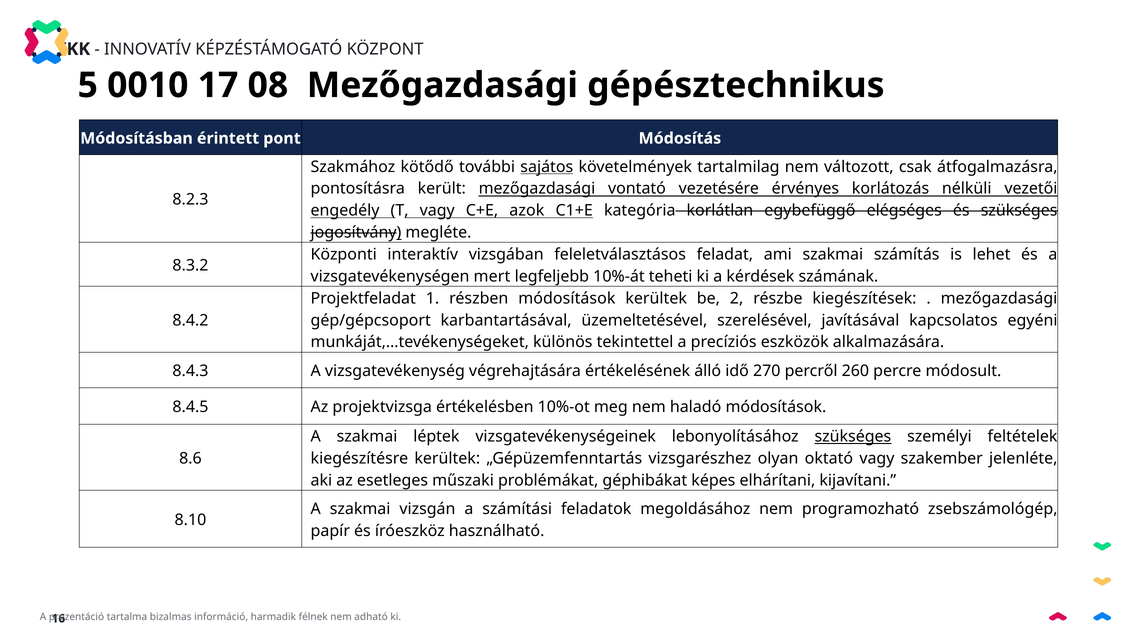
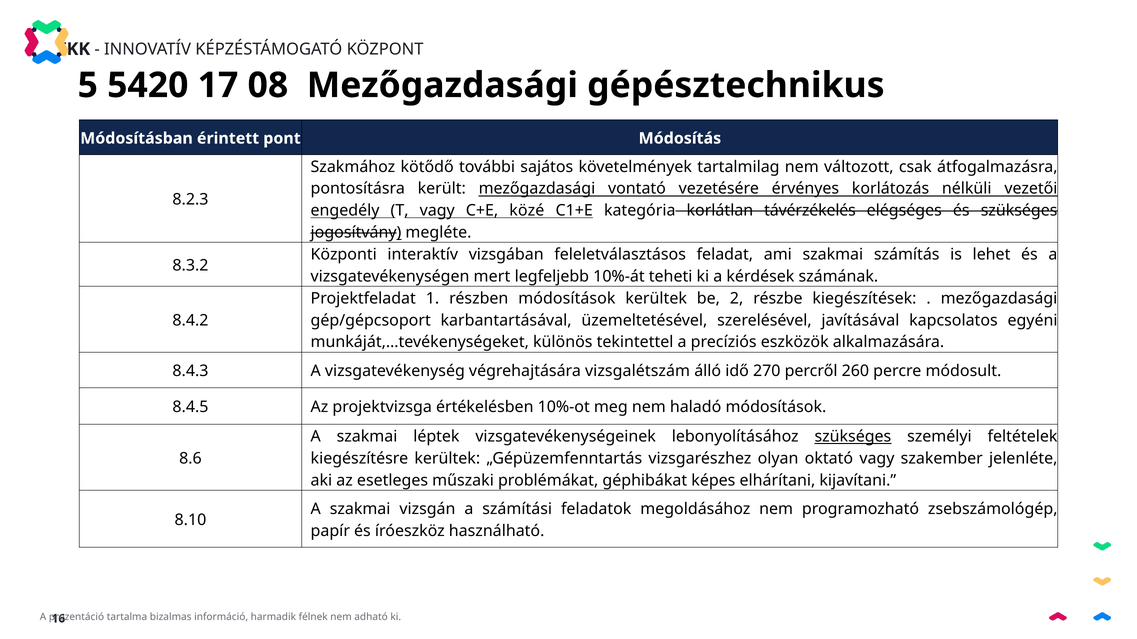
0010: 0010 -> 5420 (148, 85)
sajátos underline: present -> none (547, 167)
azok: azok -> közé (527, 211)
egybefüggő: egybefüggő -> távérzékelés (810, 211)
értékelésének: értékelésének -> vizsgalétszám (638, 371)
